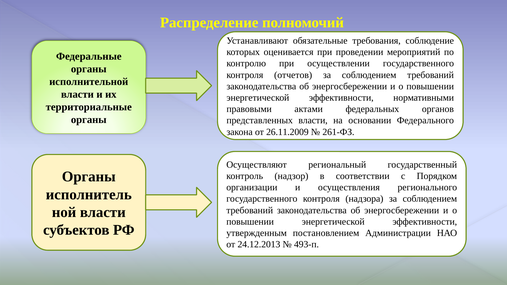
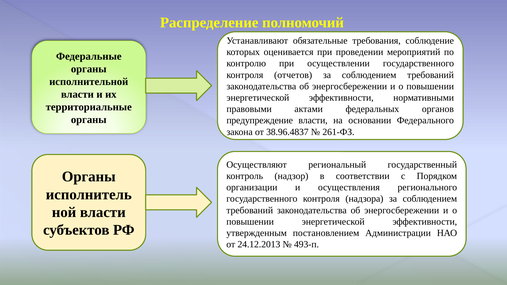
представленных: представленных -> предупреждение (260, 121)
26.11.2009: 26.11.2009 -> 38.96.4837 (287, 132)
